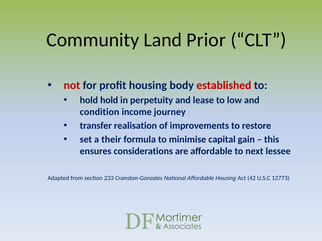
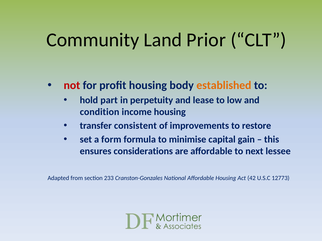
established colour: red -> orange (224, 86)
hold hold: hold -> part (109, 100)
income journey: journey -> housing (170, 112)
realisation: realisation -> consistent (135, 126)
their: their -> form (111, 140)
